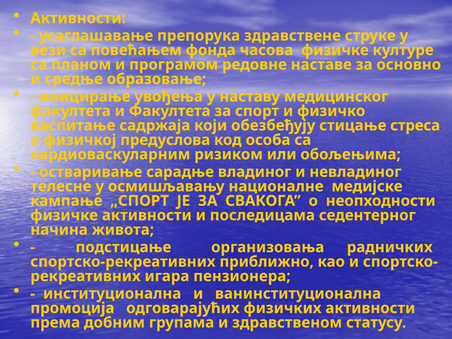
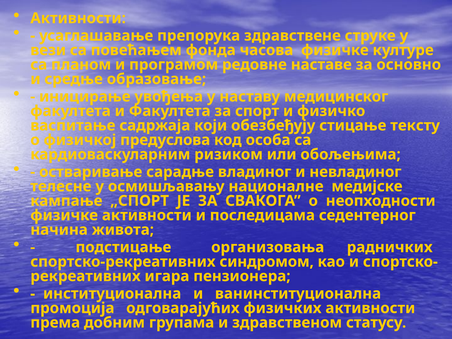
стреса: стреса -> тексту (415, 125)
приближно: приближно -> синдромом (267, 262)
